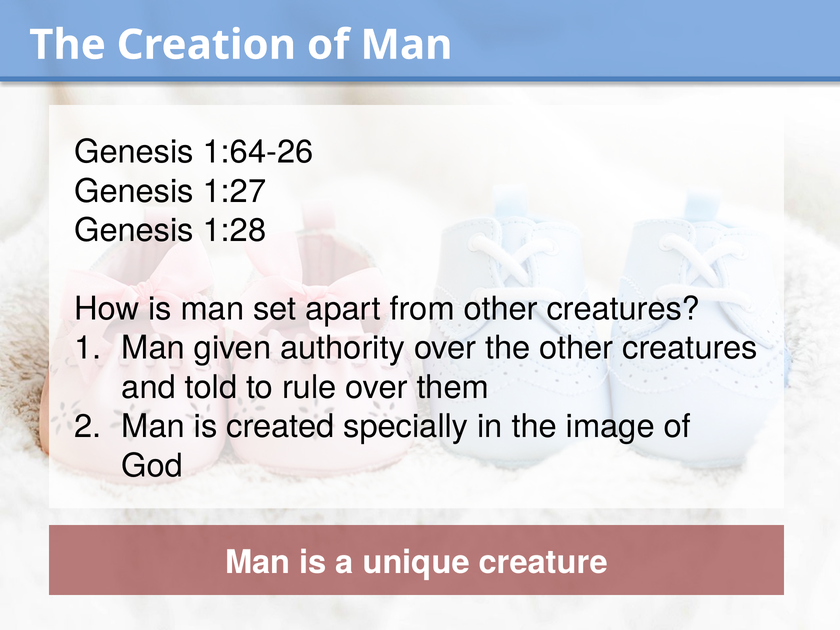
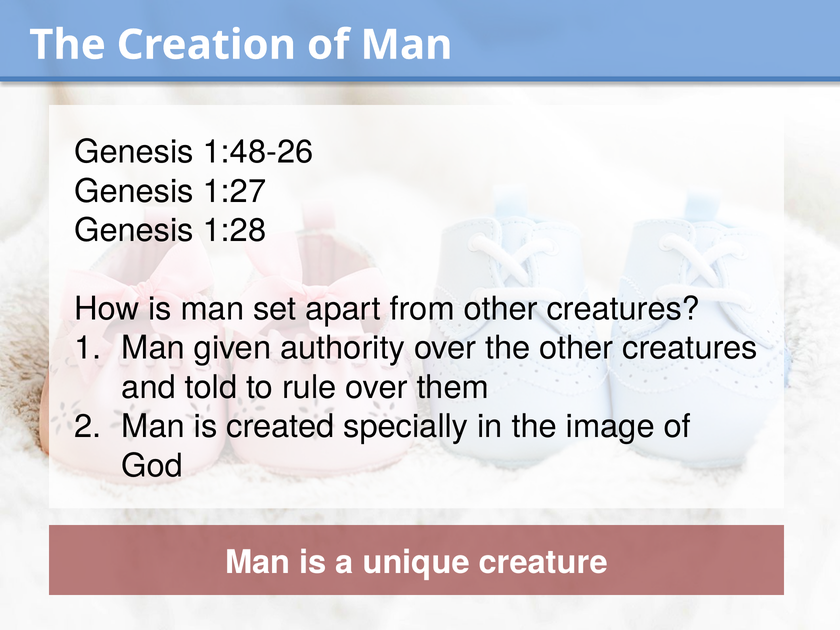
1:64-26: 1:64-26 -> 1:48-26 (258, 152)
